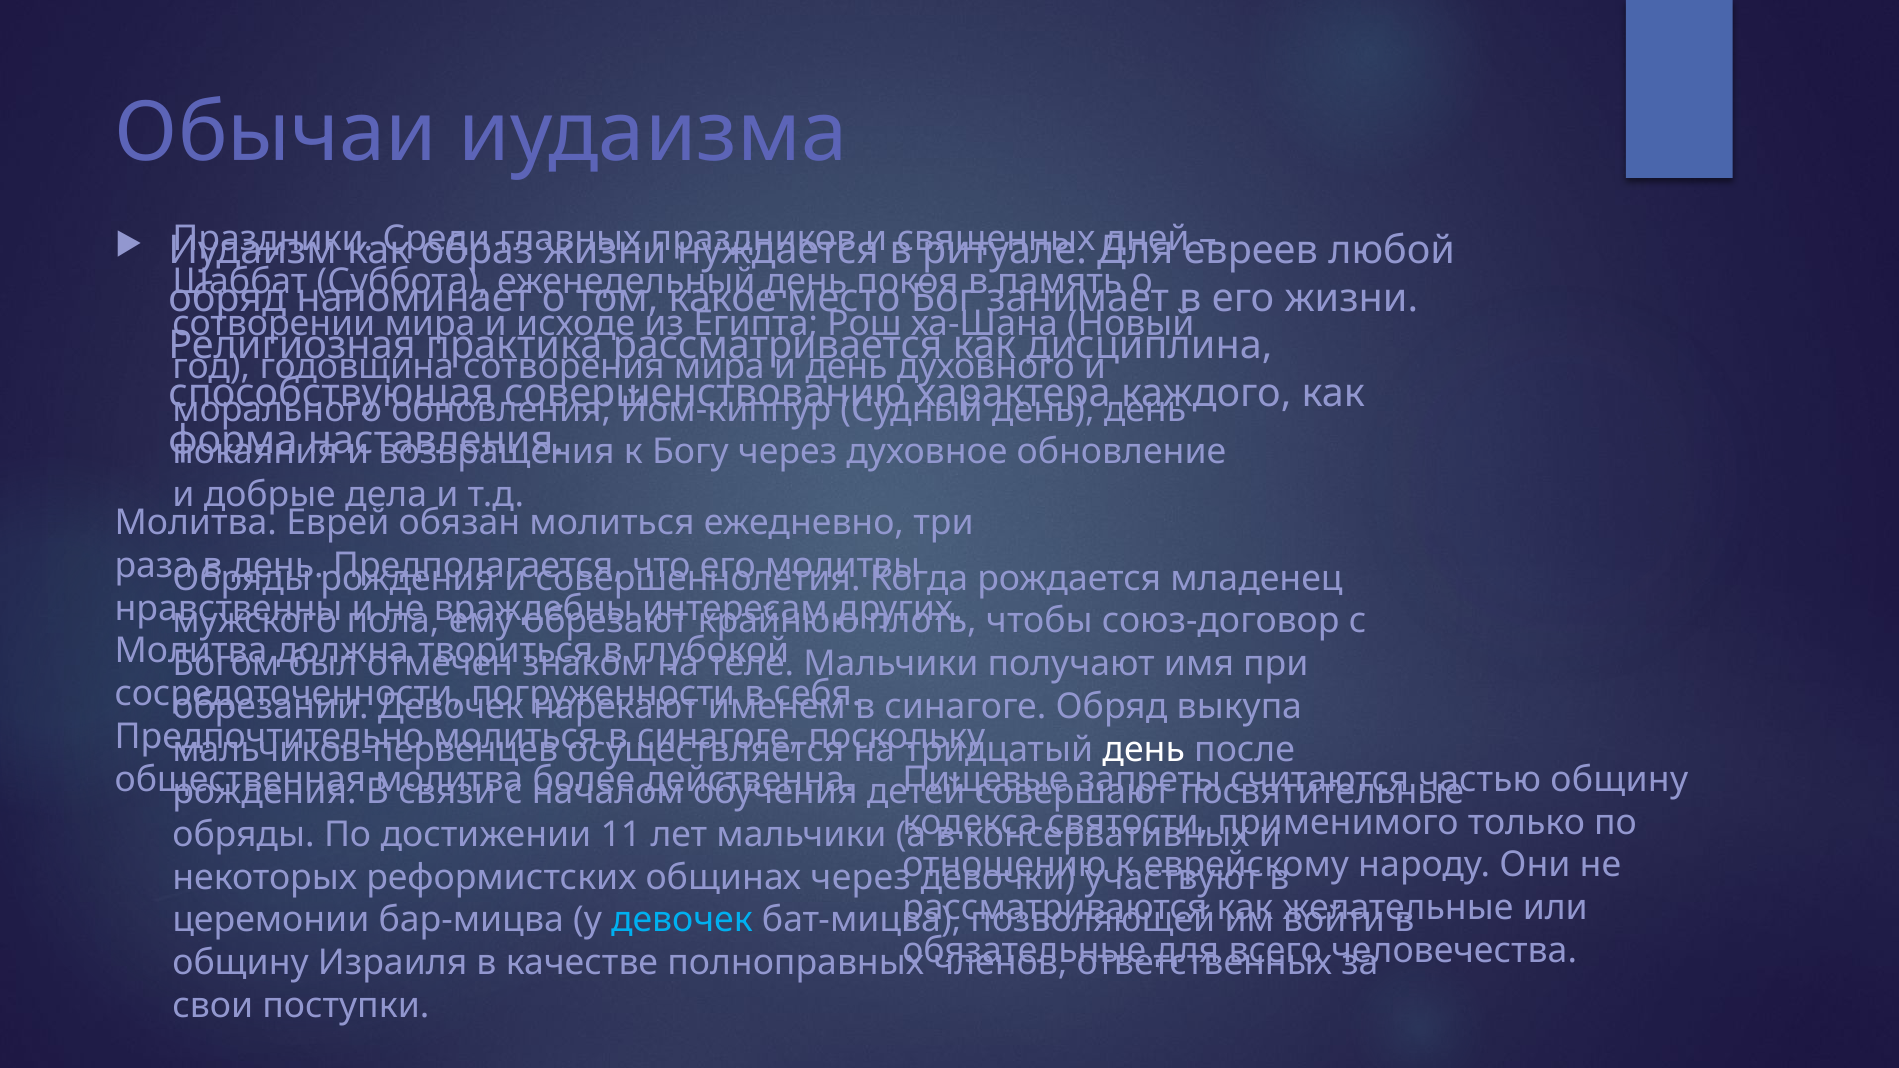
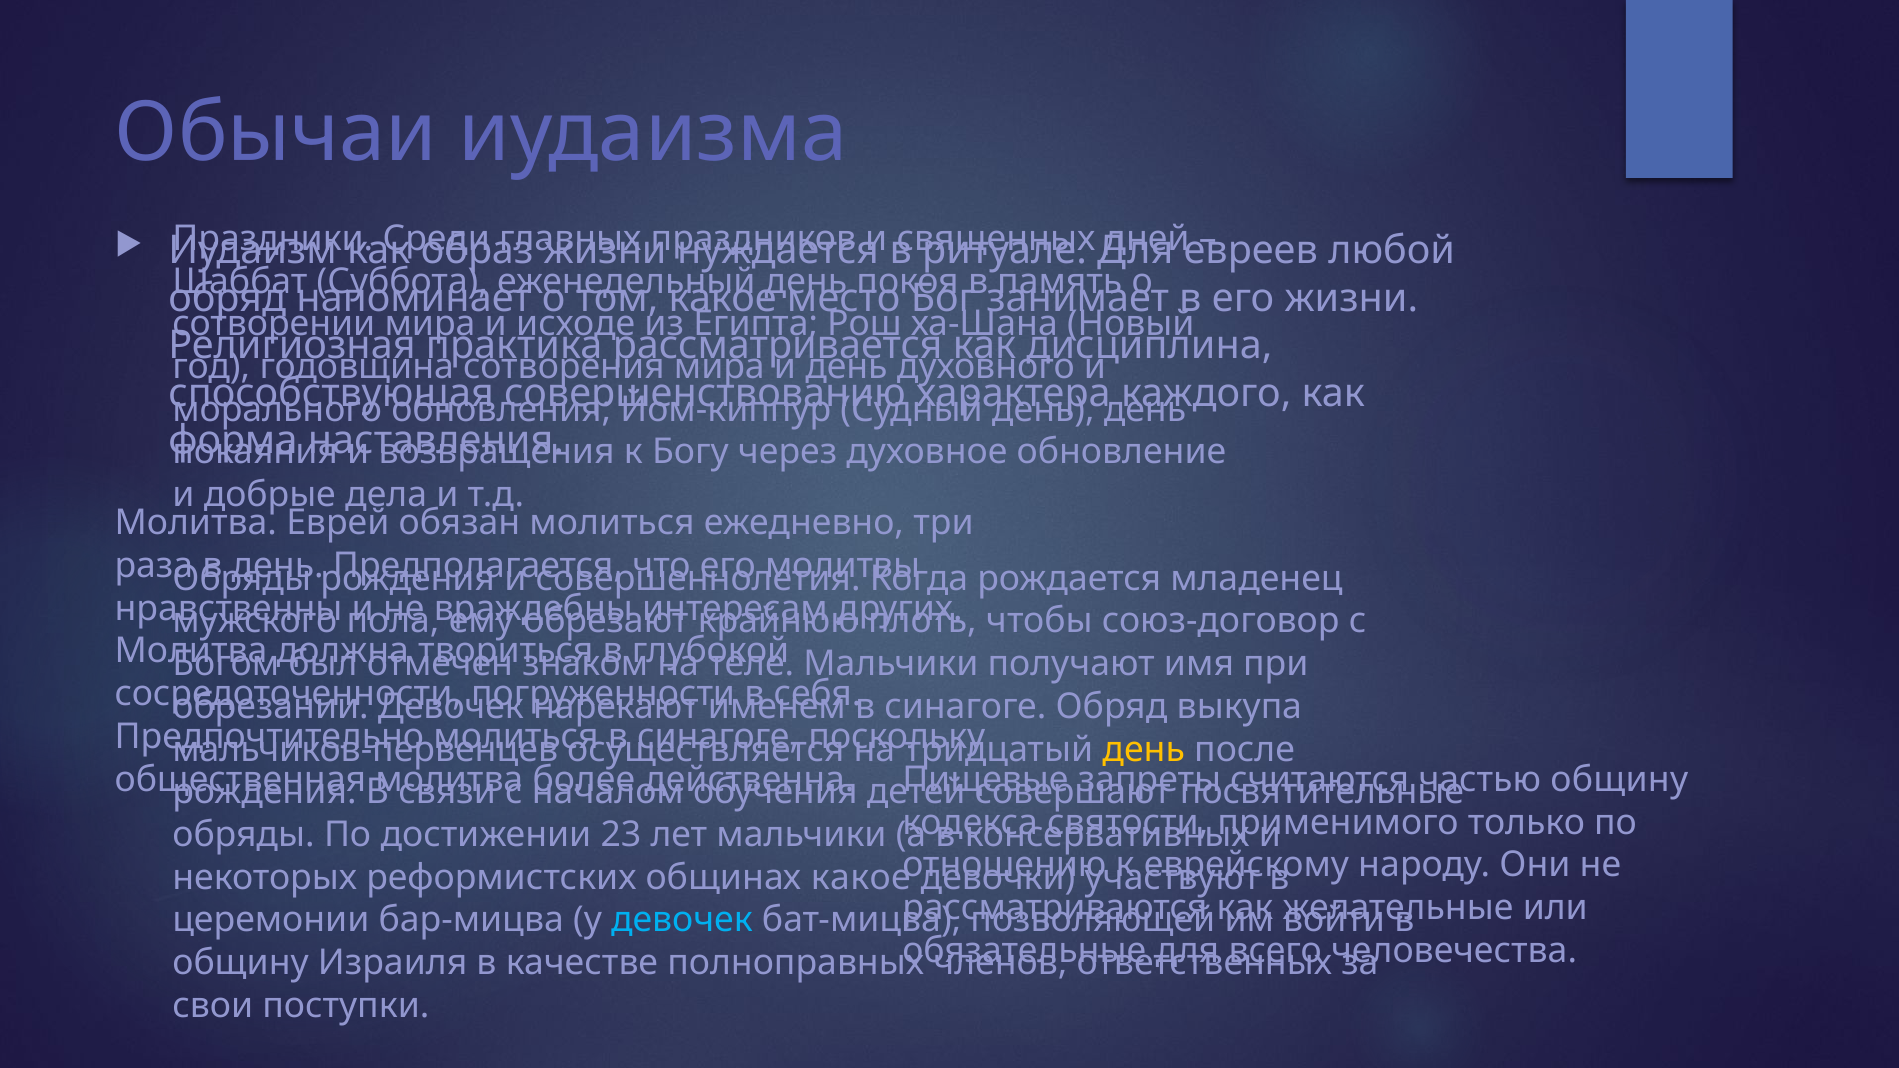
день colour: white -> yellow (1144, 749)
11: 11 -> 23 (621, 835)
общинах через: через -> какое (861, 878)
